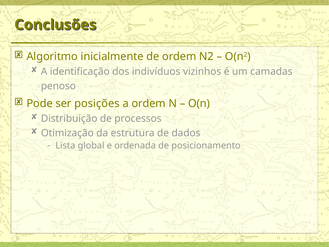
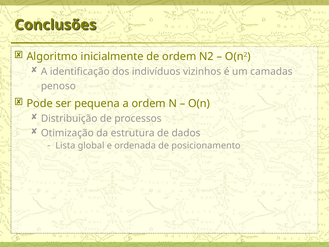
posições: posições -> pequena (97, 103)
